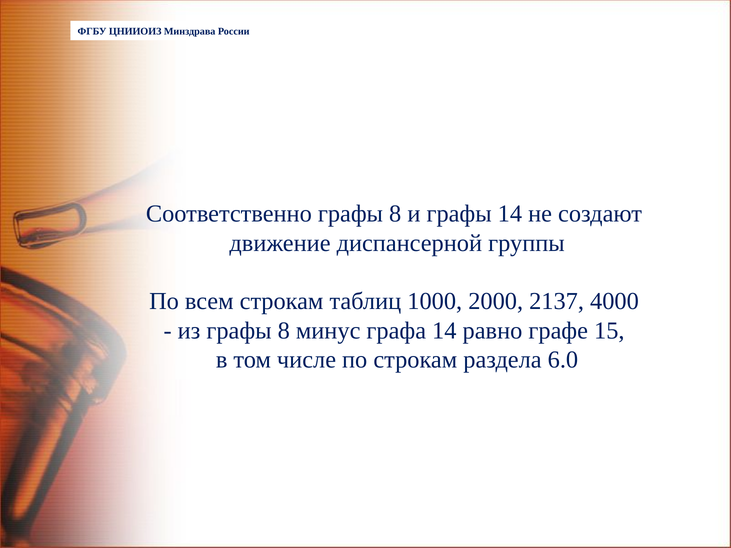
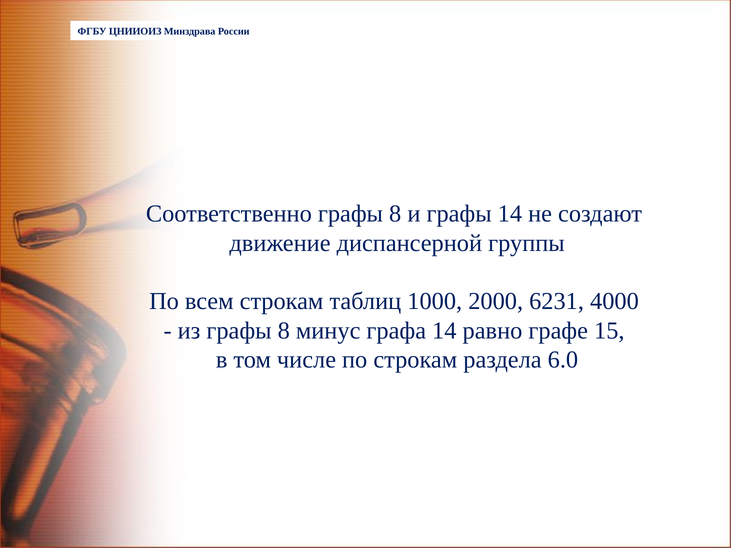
2137: 2137 -> 6231 (557, 302)
